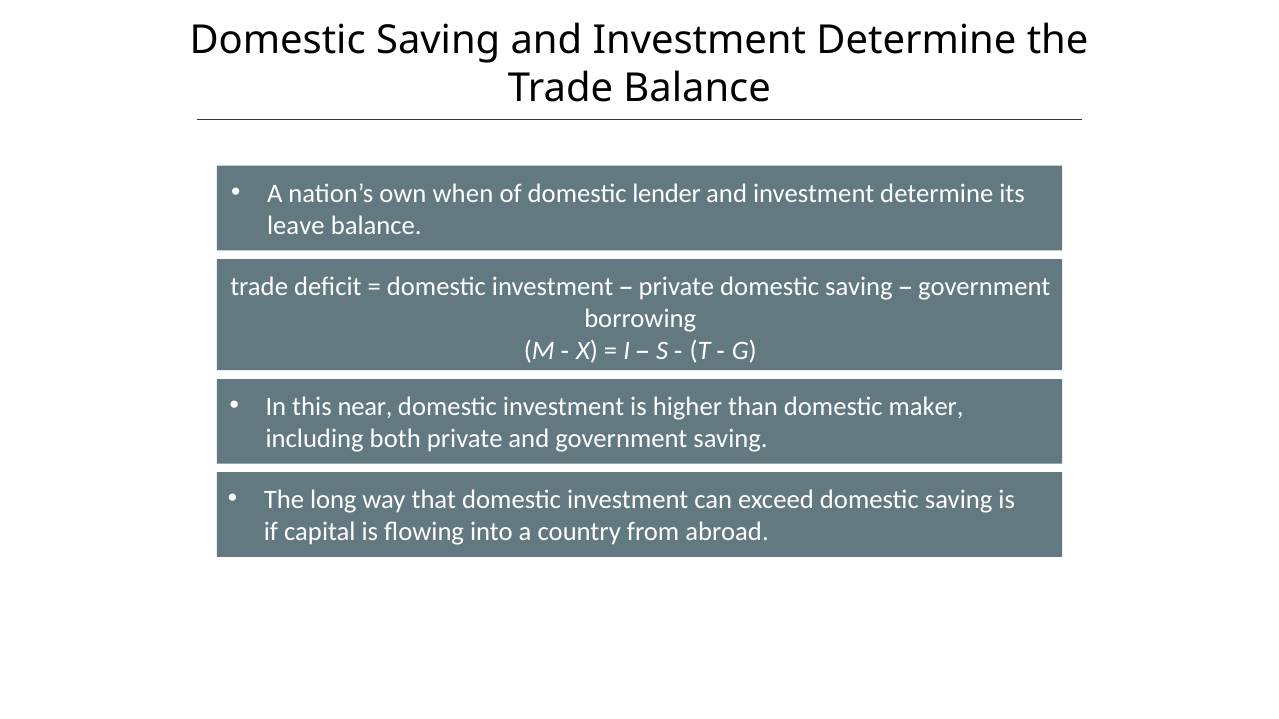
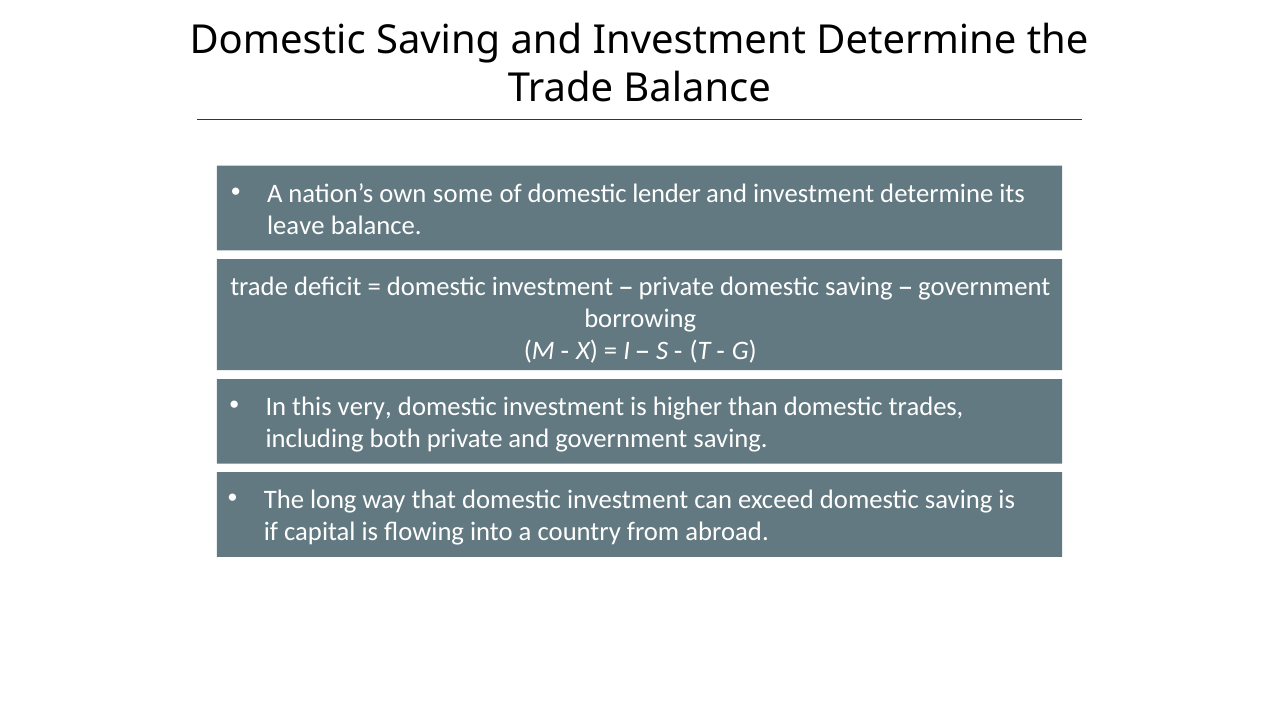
when: when -> some (463, 194)
near: near -> very (365, 407)
maker: maker -> trades (926, 407)
